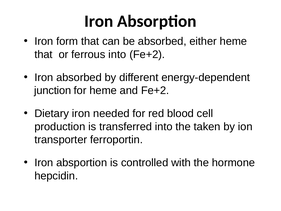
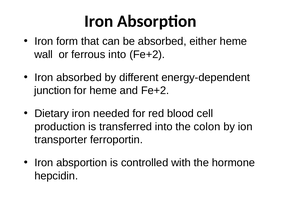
that: that -> wall (44, 54)
taken: taken -> colon (207, 126)
